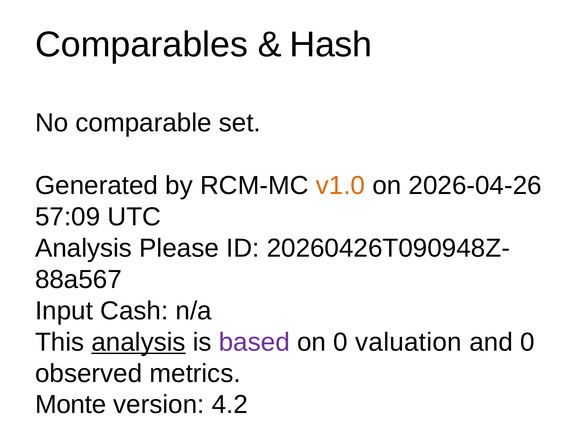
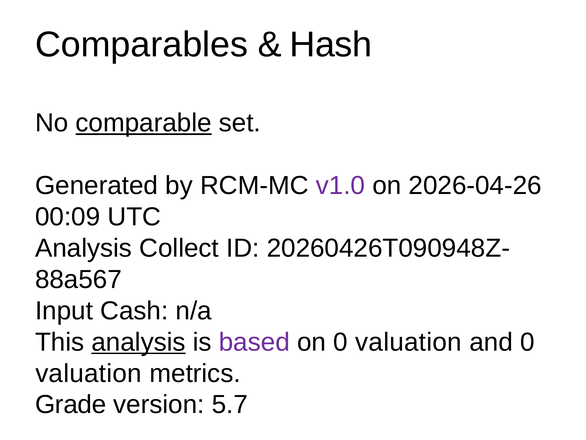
comparable underline: none -> present (144, 123)
v1.0 colour: orange -> purple (341, 185)
57:09: 57:09 -> 00:09 (68, 217)
Please: Please -> Collect (179, 248)
observed: observed -> valuation (88, 373)
Monte: Monte -> Grade (71, 404)
4.2: 4.2 -> 5.7 (230, 404)
